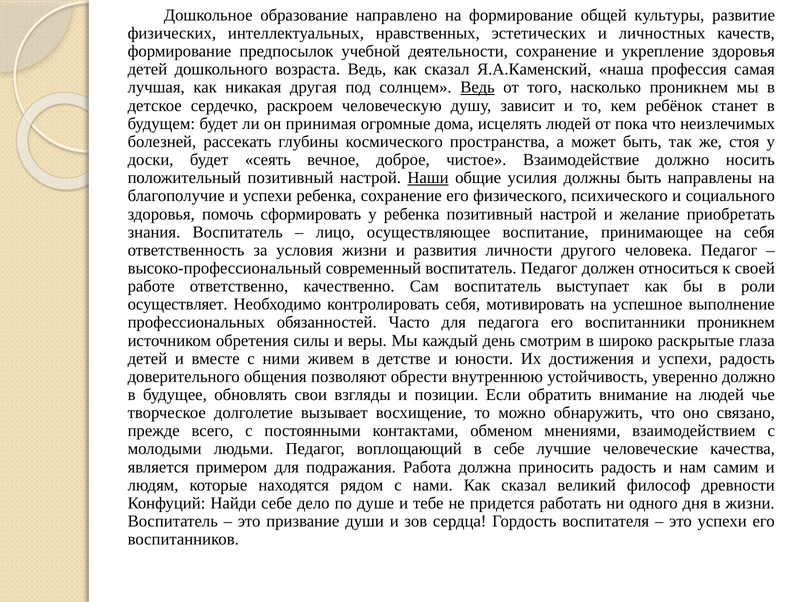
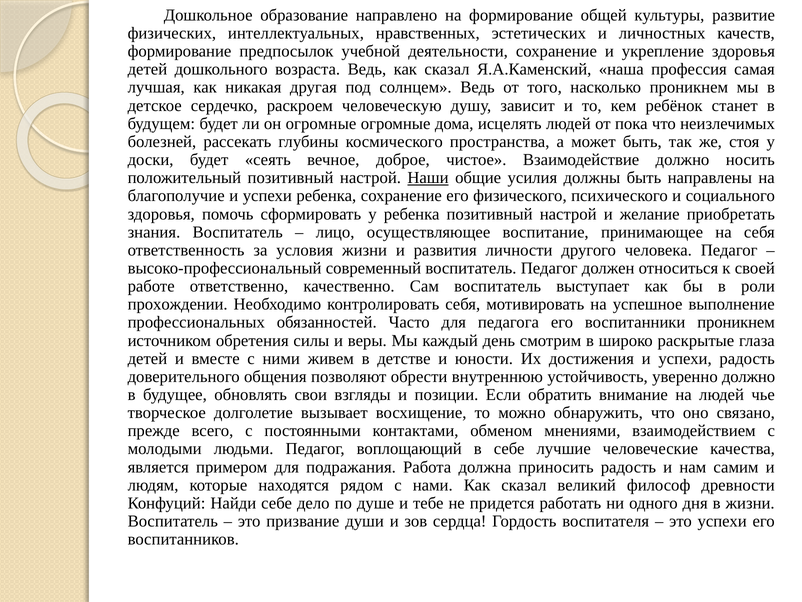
Ведь underline: present -> none (478, 87)
он принимая: принимая -> огромные (321, 124)
осуществляет: осуществляет -> прохождении (178, 304)
